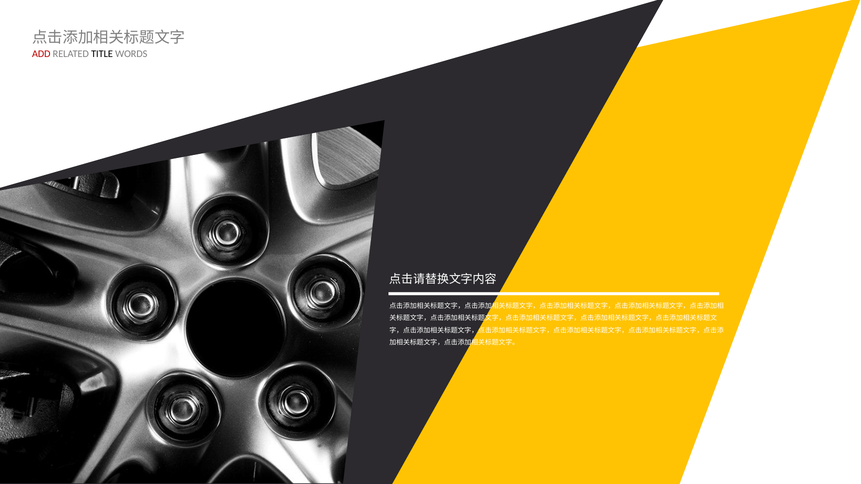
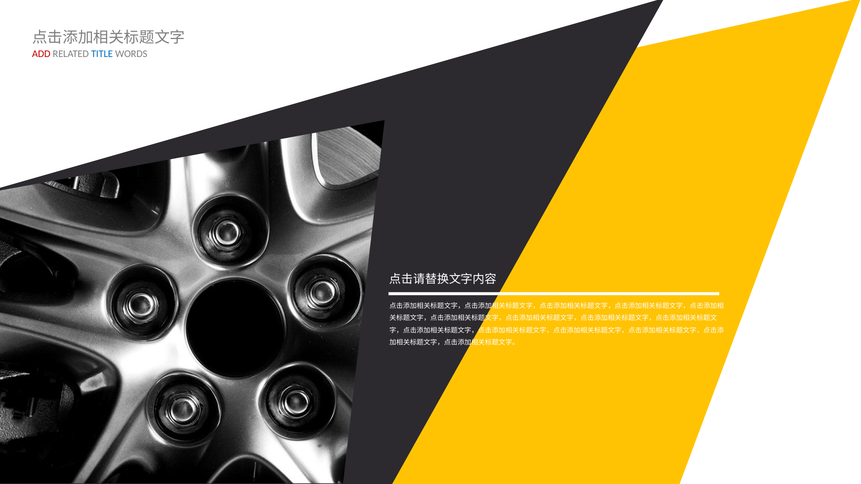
TITLE colour: black -> blue (102, 54)
